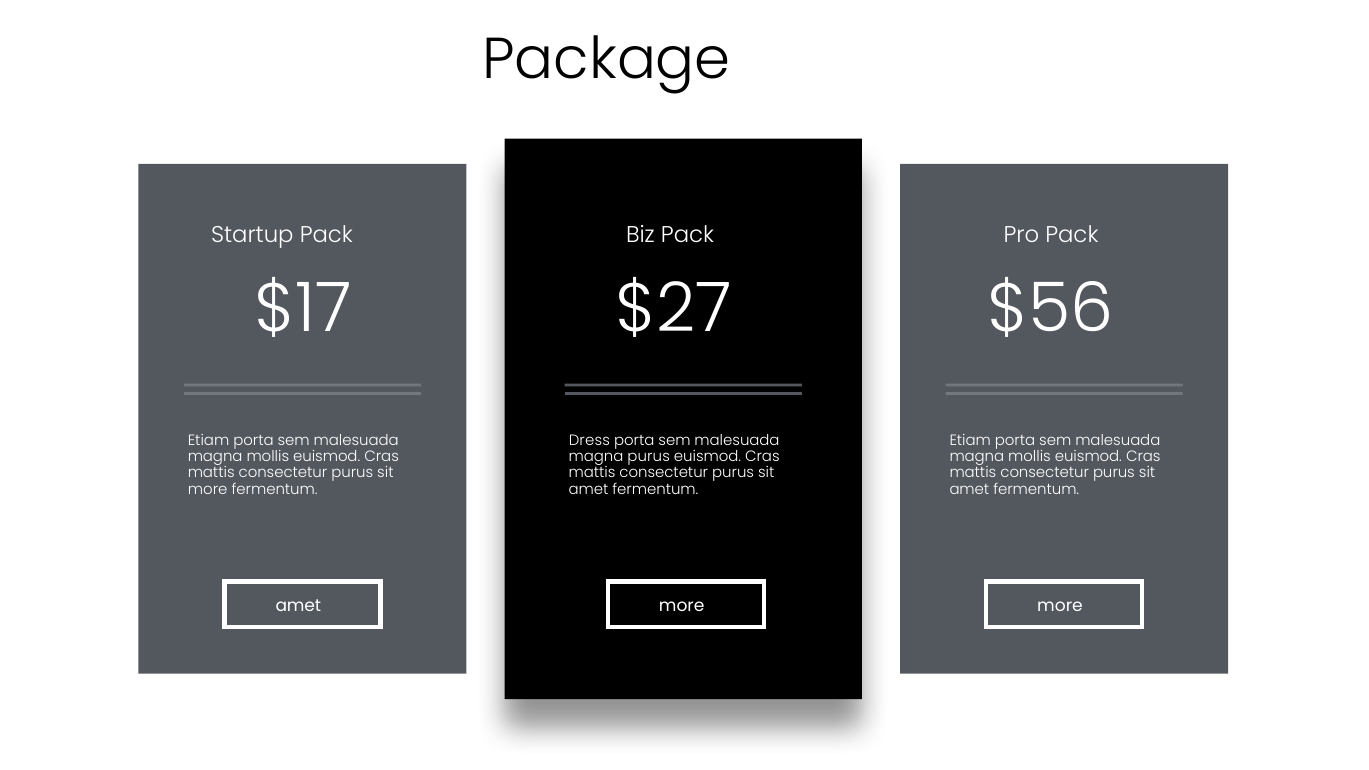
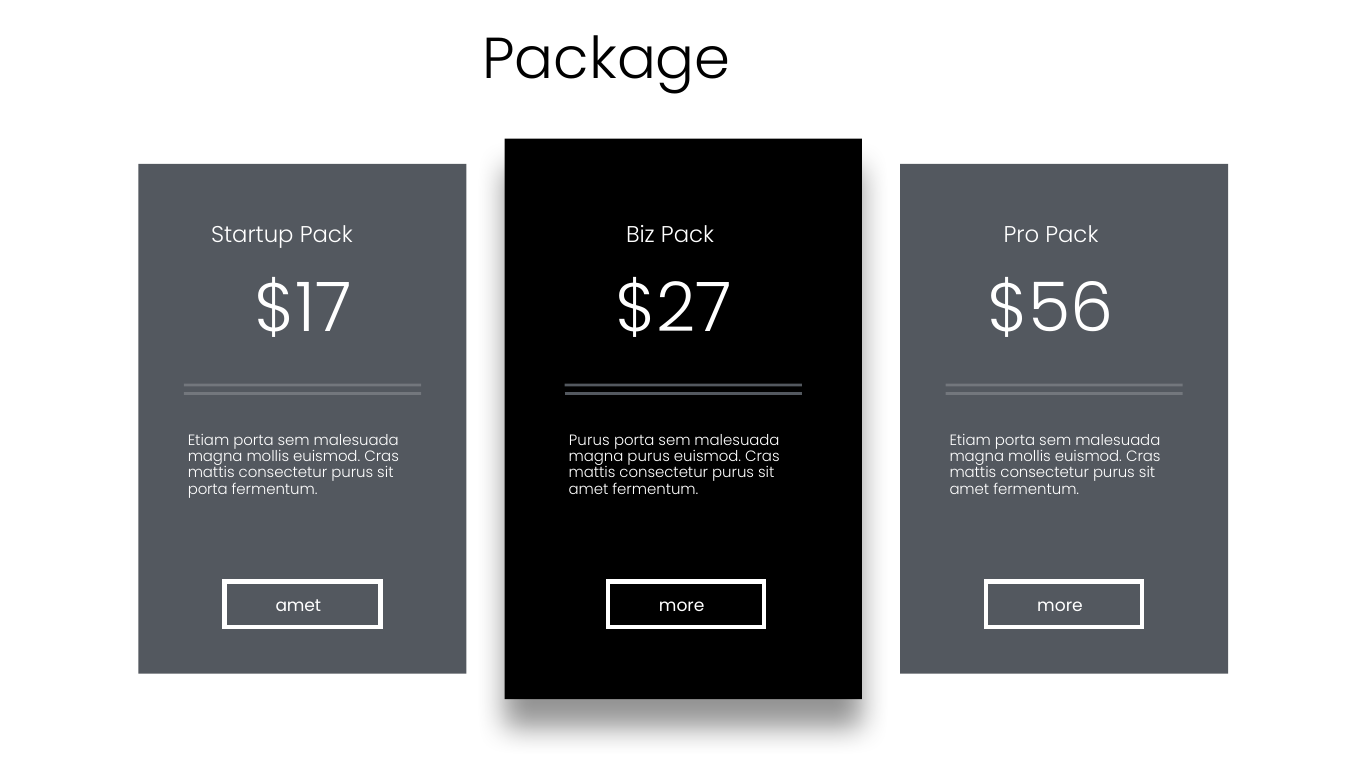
Dress: Dress -> Purus (589, 441)
more: more -> porta (208, 489)
